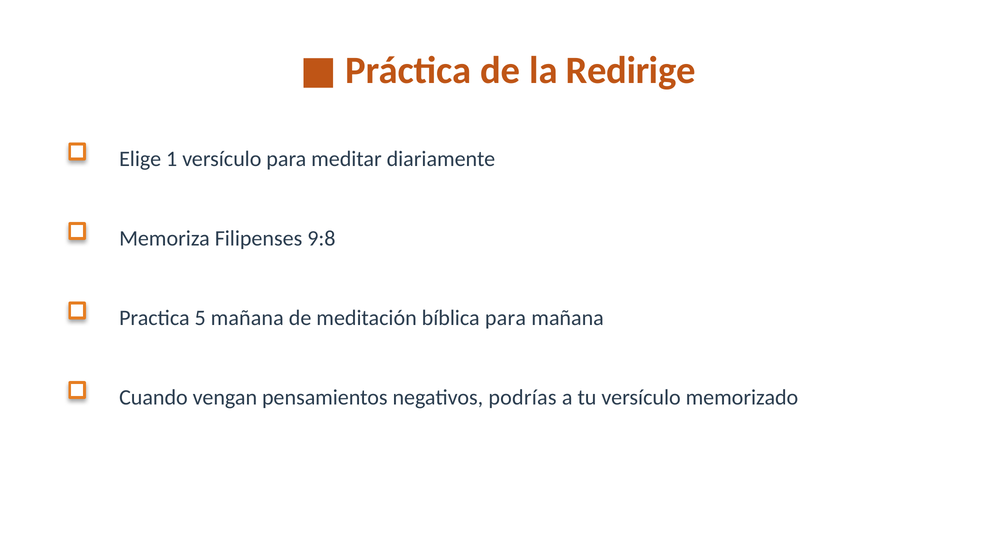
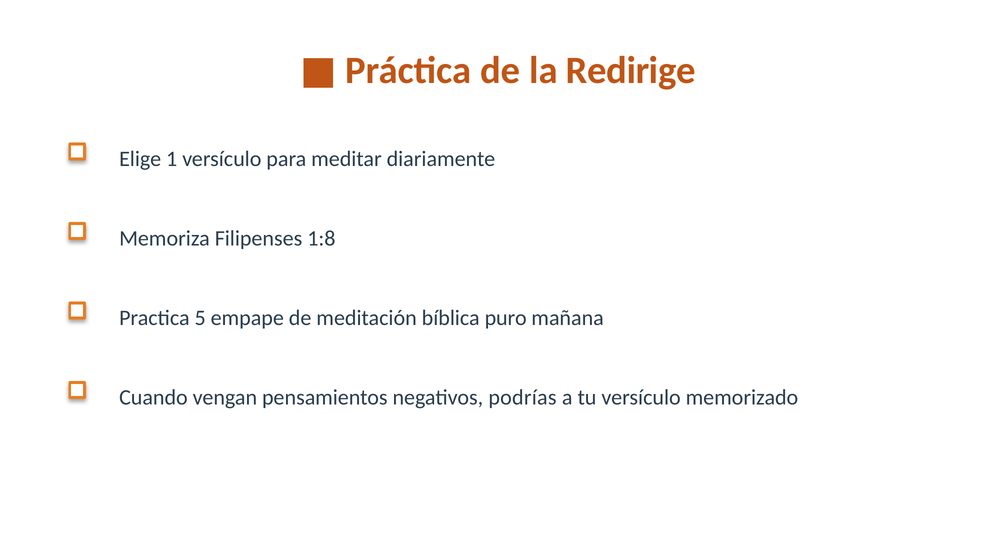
9:8: 9:8 -> 1:8 (321, 239)
5 mañana: mañana -> empape (247, 318)
bíblica para: para -> puro (506, 318)
